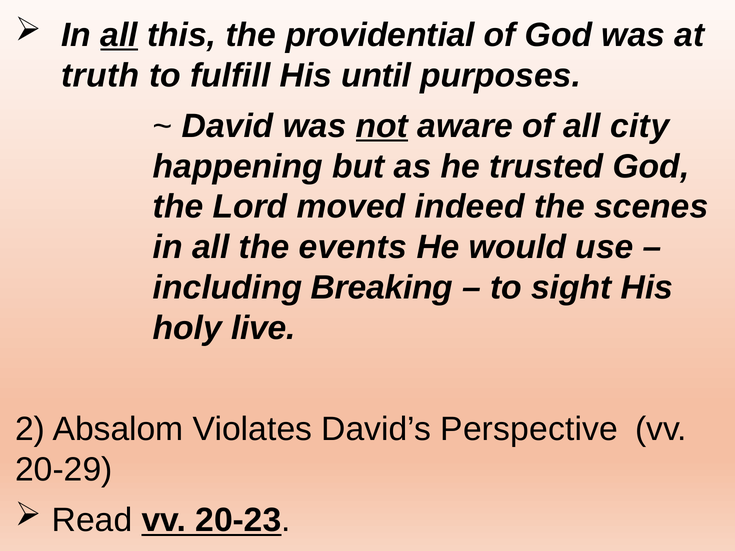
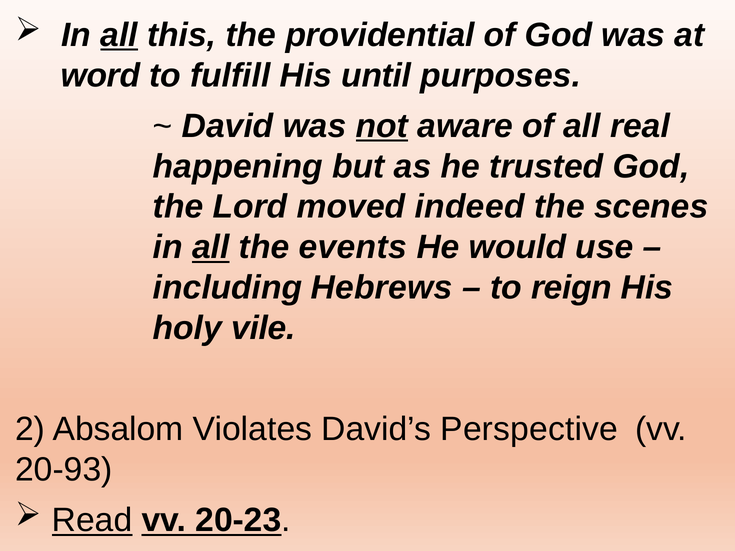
truth: truth -> word (101, 75)
city: city -> real (640, 126)
all underline: none -> present (211, 247)
Breaking: Breaking -> Hebrews (382, 288)
sight: sight -> reign (571, 288)
live: live -> vile (263, 328)
20-29: 20-29 -> 20-93 (64, 470)
Read underline: none -> present (92, 521)
